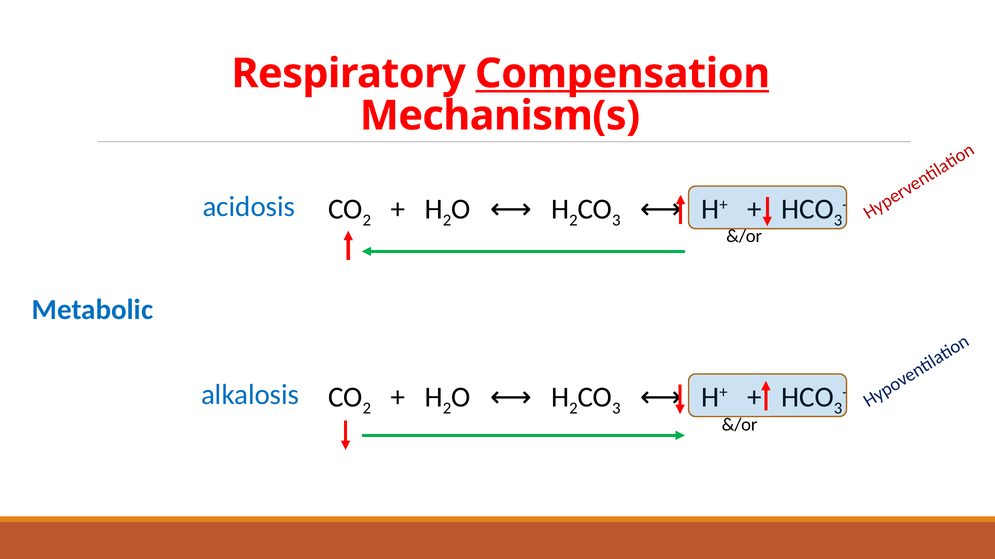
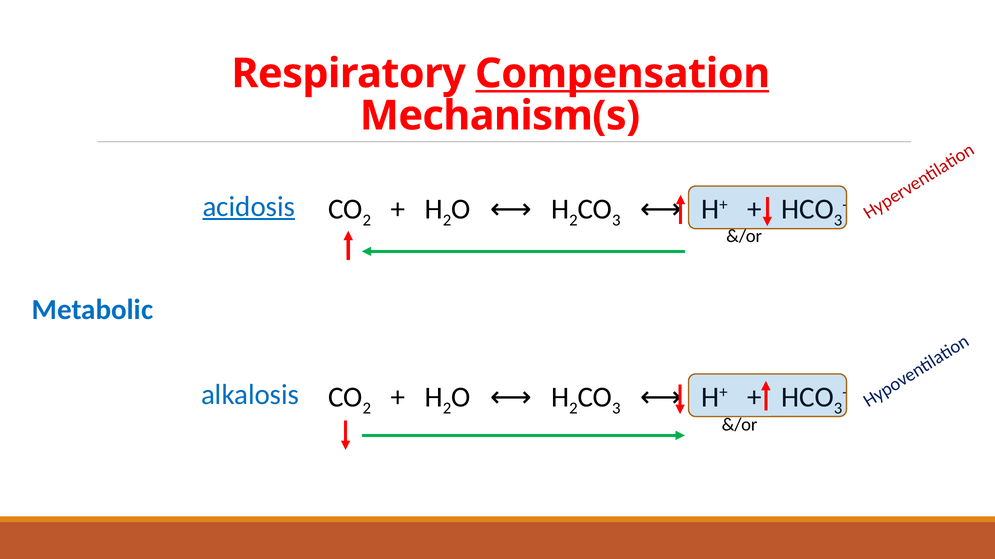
acidosis underline: none -> present (249, 207)
